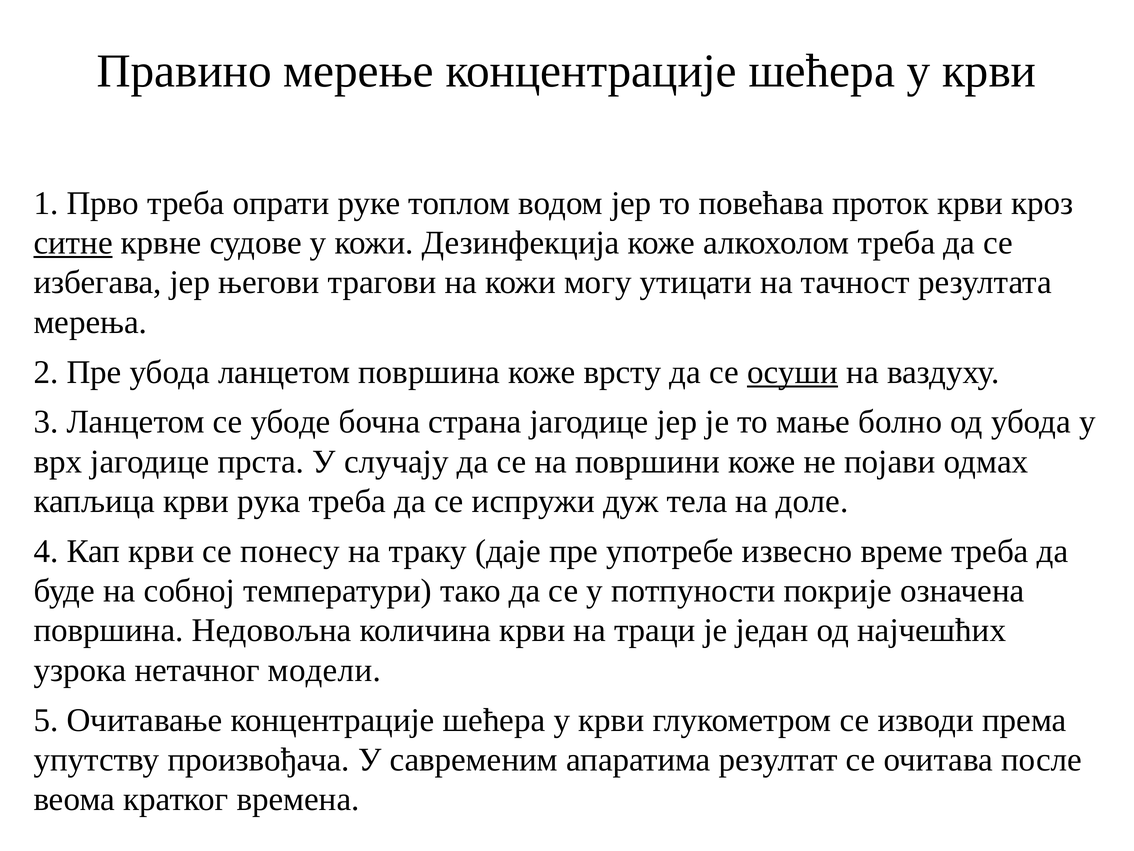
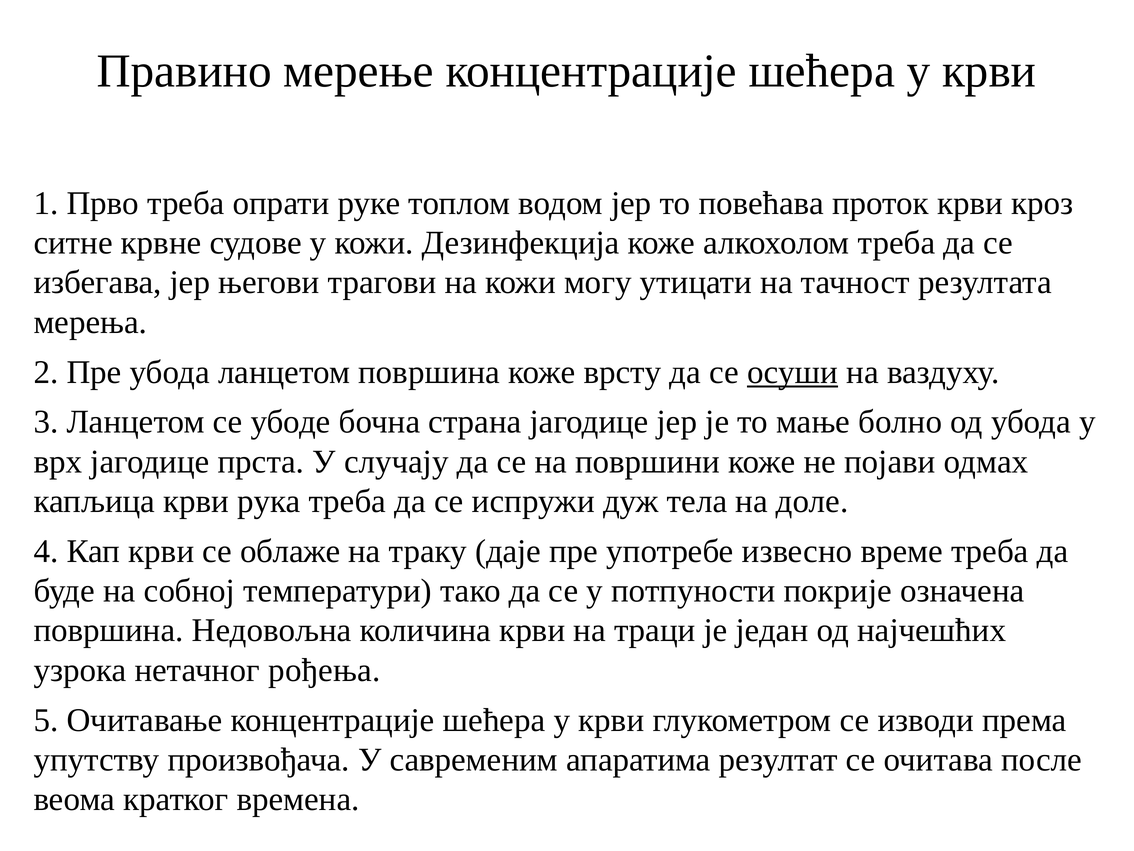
ситне underline: present -> none (73, 243)
понесу: понесу -> облаже (290, 551)
модели: модели -> рођења (324, 670)
